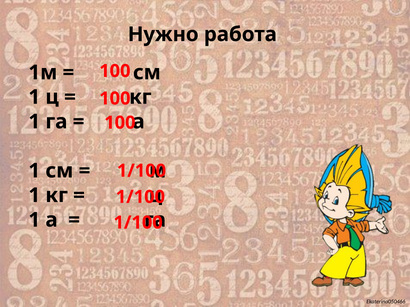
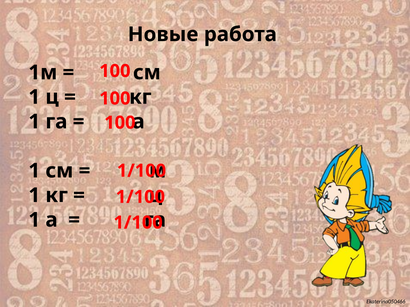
Нужно: Нужно -> Новые (163, 34)
